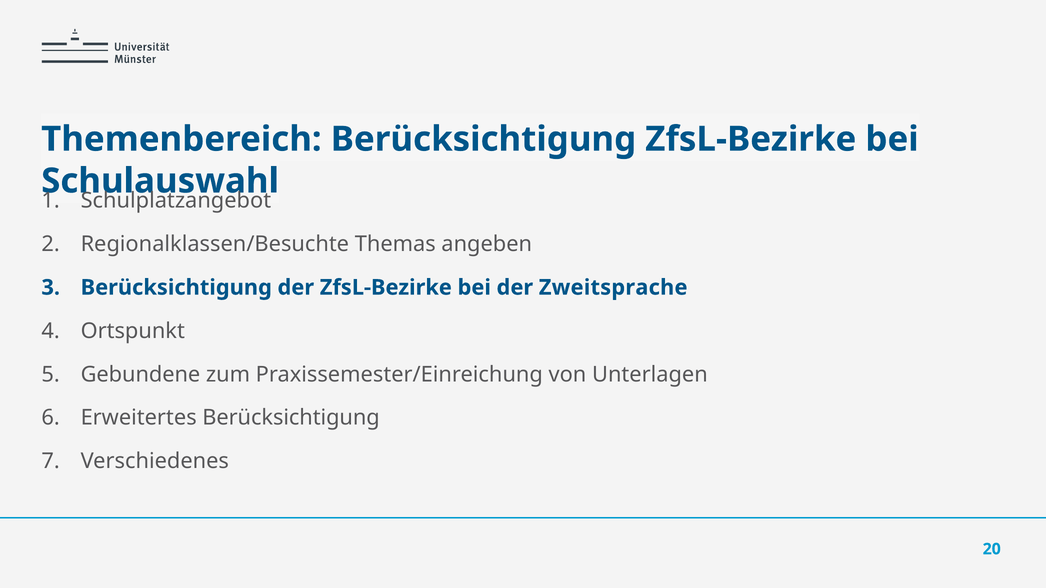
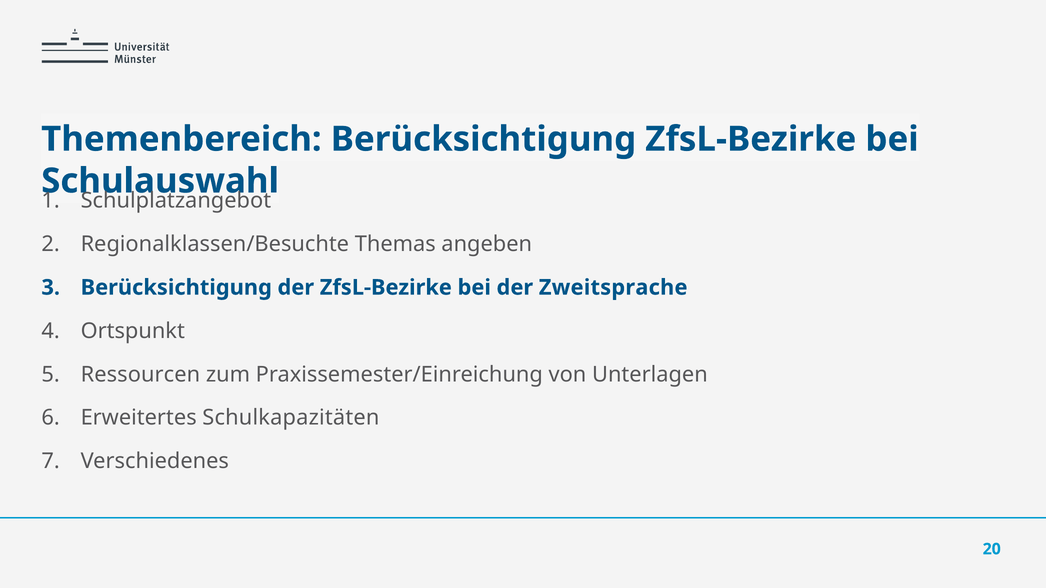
Gebundene: Gebundene -> Ressourcen (140, 375)
Erweitertes Berücksichtigung: Berücksichtigung -> Schulkapazitäten (291, 418)
